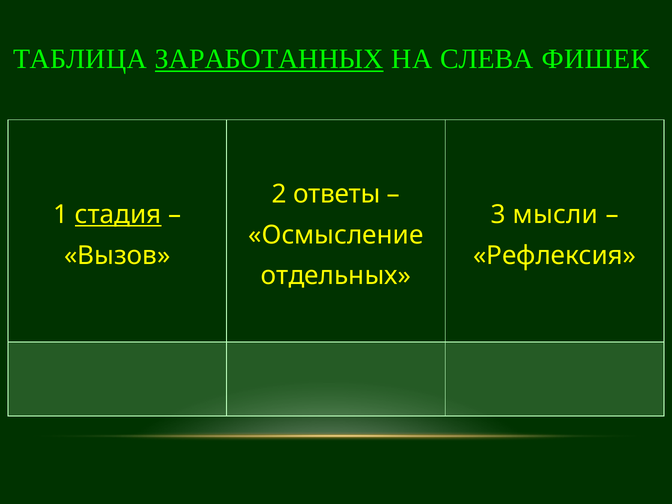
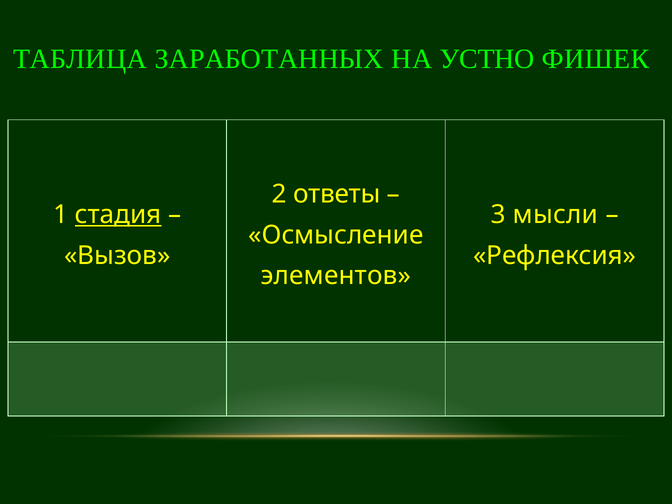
ЗАРАБОТАННЫХ underline: present -> none (269, 59)
СЛЕВА: СЛЕВА -> УСТНО (487, 59)
отдельных: отдельных -> элементов (336, 276)
